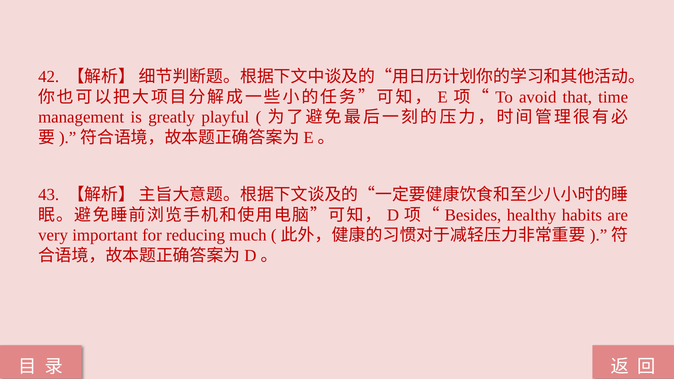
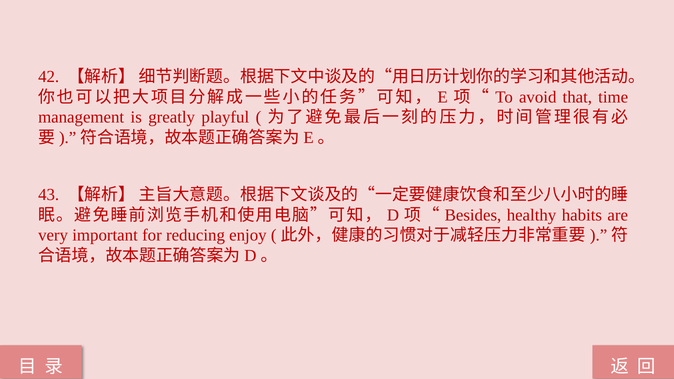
much: much -> enjoy (248, 235)
